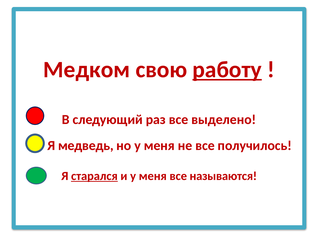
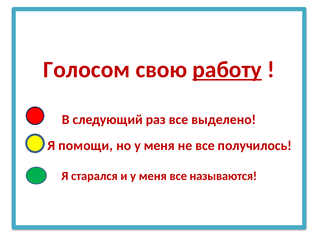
Медком: Медком -> Голосом (87, 70)
медведь: медведь -> помощи (86, 145)
старался underline: present -> none (94, 176)
